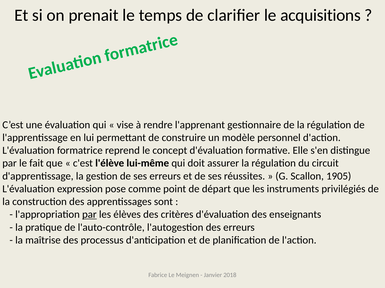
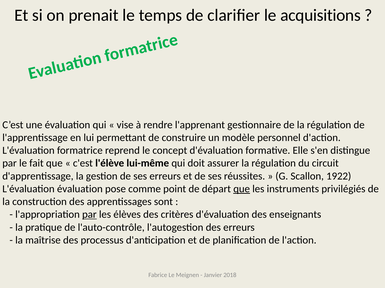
1905: 1905 -> 1922 (339, 176)
L'évaluation expression: expression -> évaluation (80, 189)
que underline: none -> present (242, 189)
